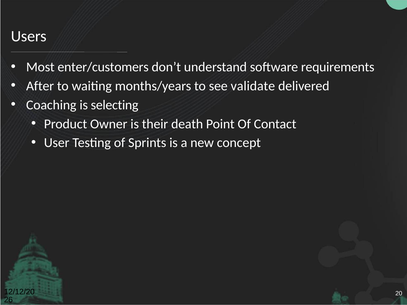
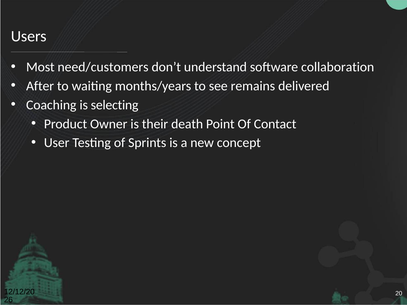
enter/customers: enter/customers -> need/customers (103, 67)
requirements: requirements -> collaboration (338, 67)
validate: validate -> remains (253, 86)
